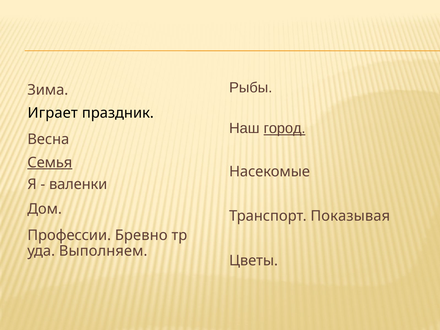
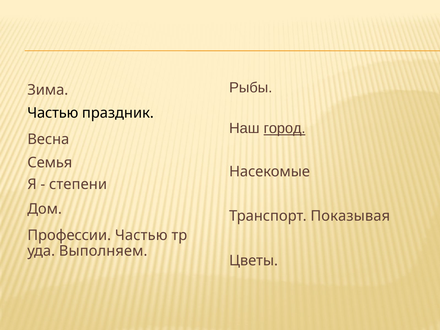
Играет: Играет -> Частью (53, 113)
Семья underline: present -> none (50, 163)
валенки: валенки -> степени (78, 184)
Профессии Бревно: Бревно -> Частью (141, 235)
